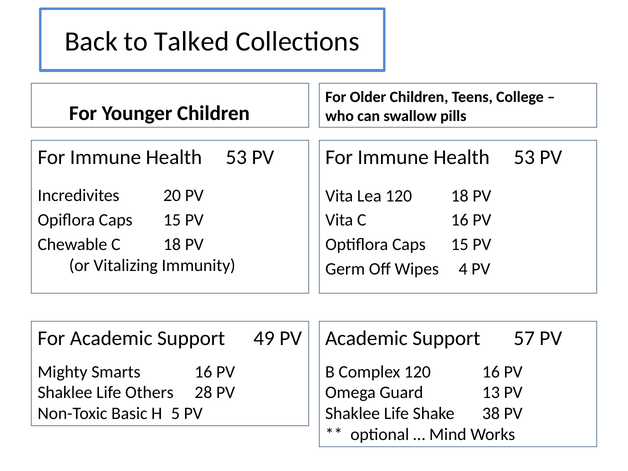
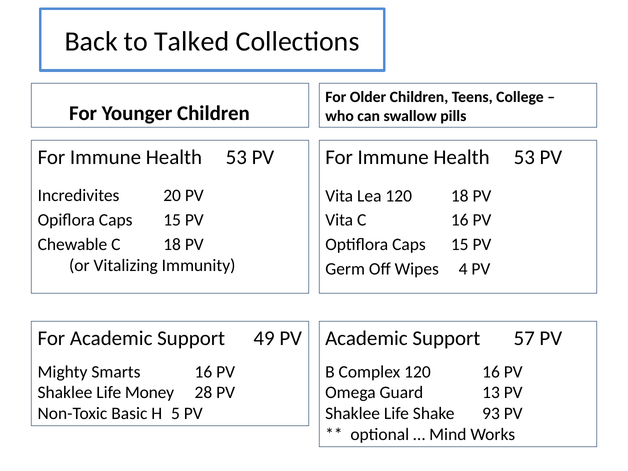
Others: Others -> Money (150, 393)
38: 38 -> 93 (491, 414)
